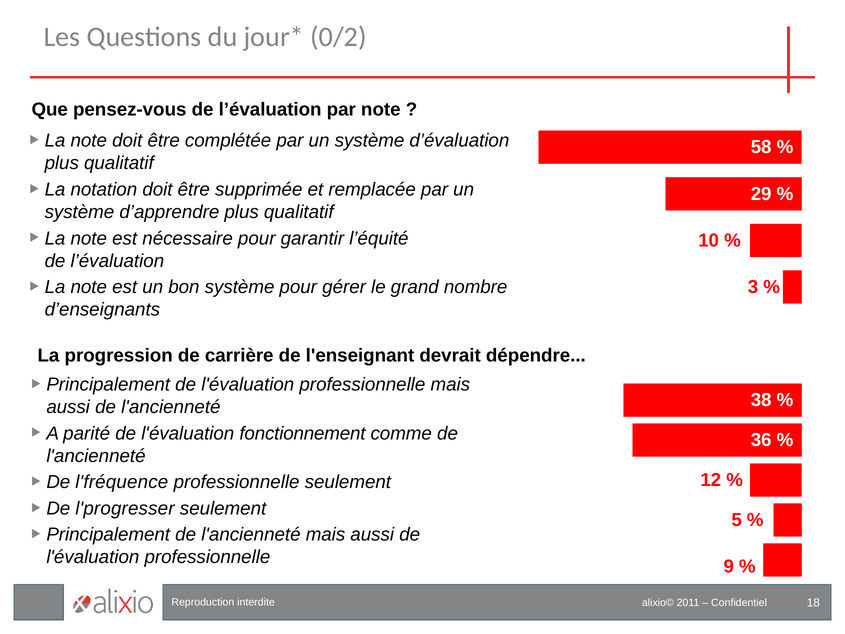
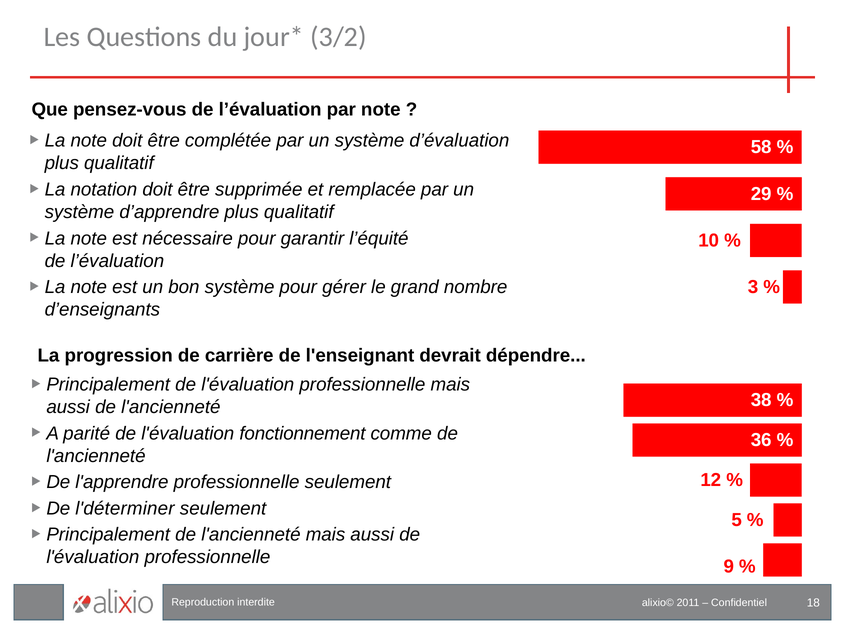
0/2: 0/2 -> 3/2 (339, 37)
l'fréquence: l'fréquence -> l'apprendre (122, 482)
l'progresser: l'progresser -> l'déterminer (125, 508)
